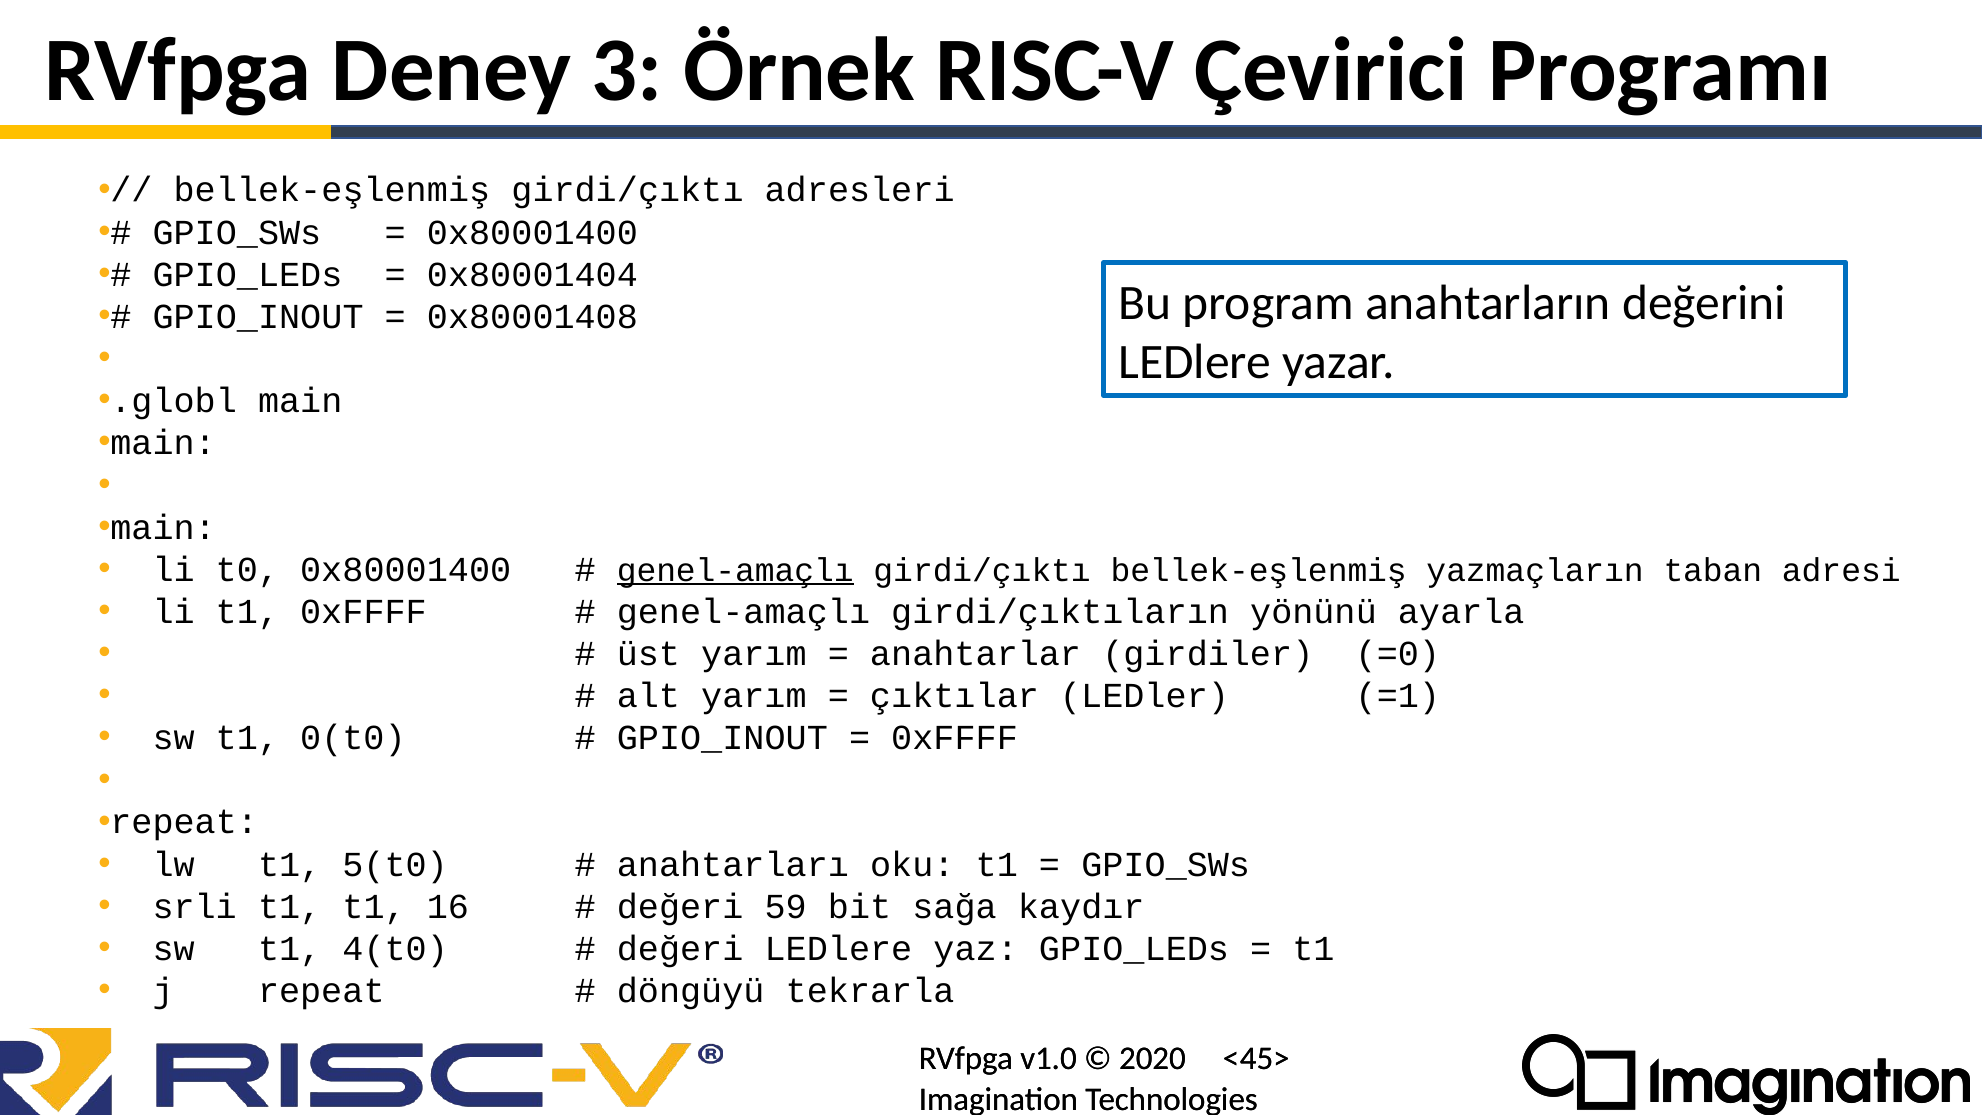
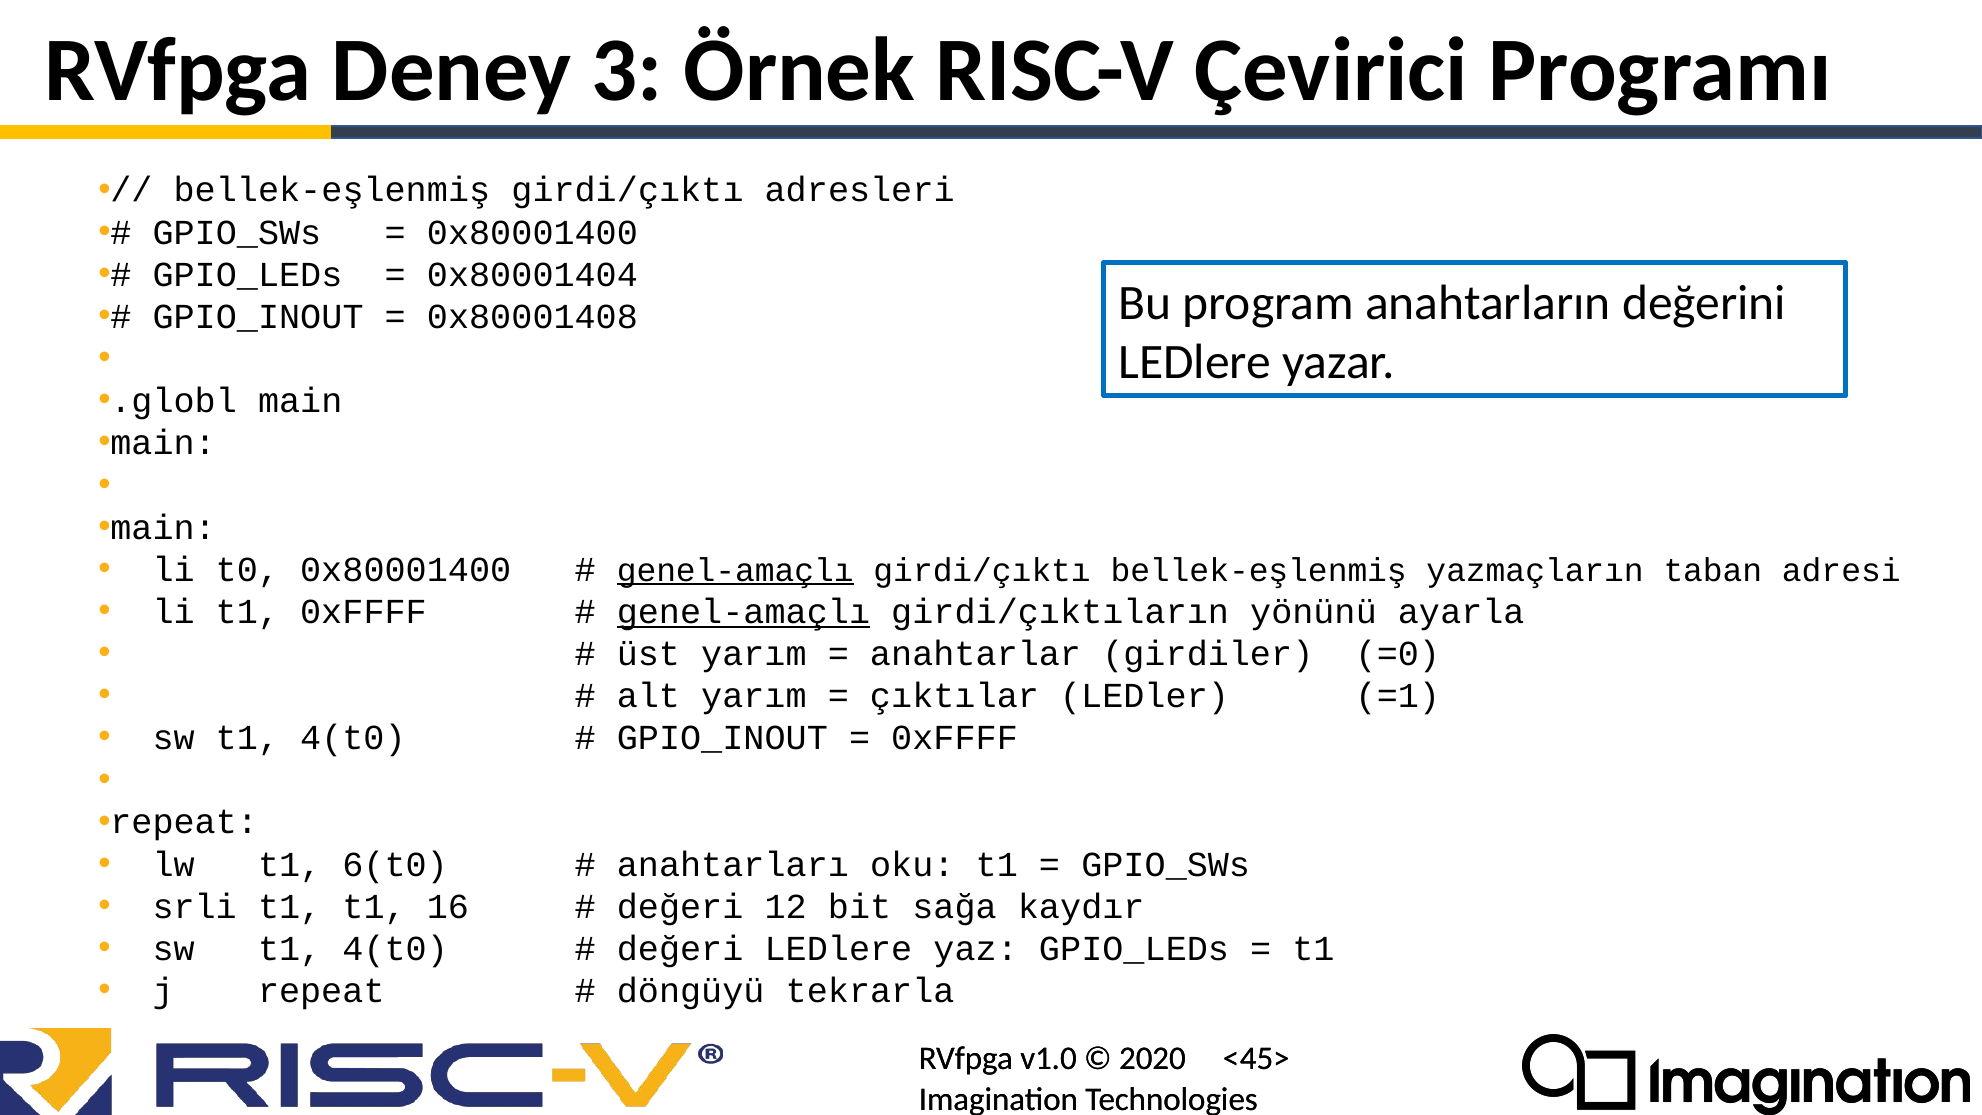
genel-amaçlı underline: none -> present (743, 612)
0(t0: 0(t0 -> 4(t0 (353, 738)
5(t0: 5(t0 -> 6(t0 (395, 864)
59: 59 -> 12 (786, 907)
